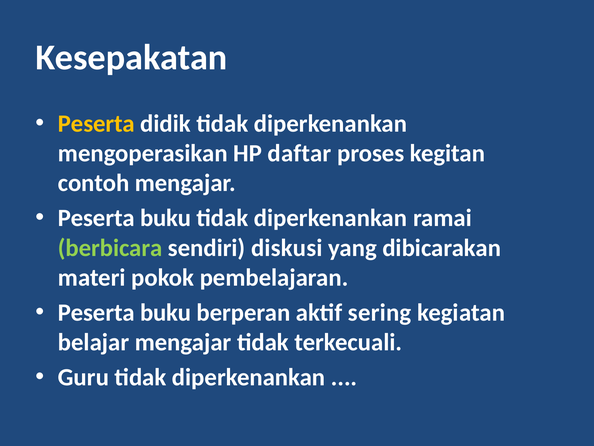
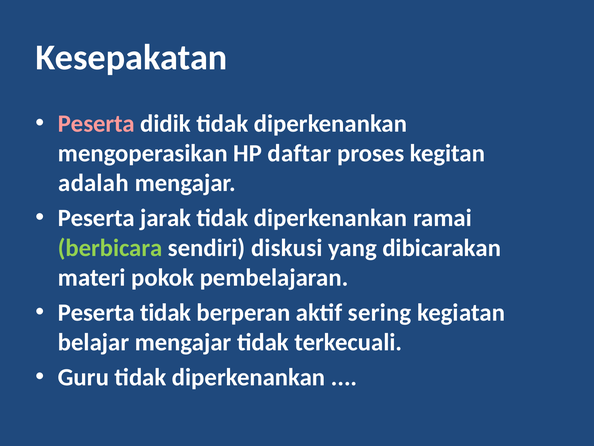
Peserta colour: yellow -> pink (96, 123)
contoh: contoh -> adalah (93, 183)
buku: buku -> jarak (166, 218)
buku: buku -> tidak (166, 312)
